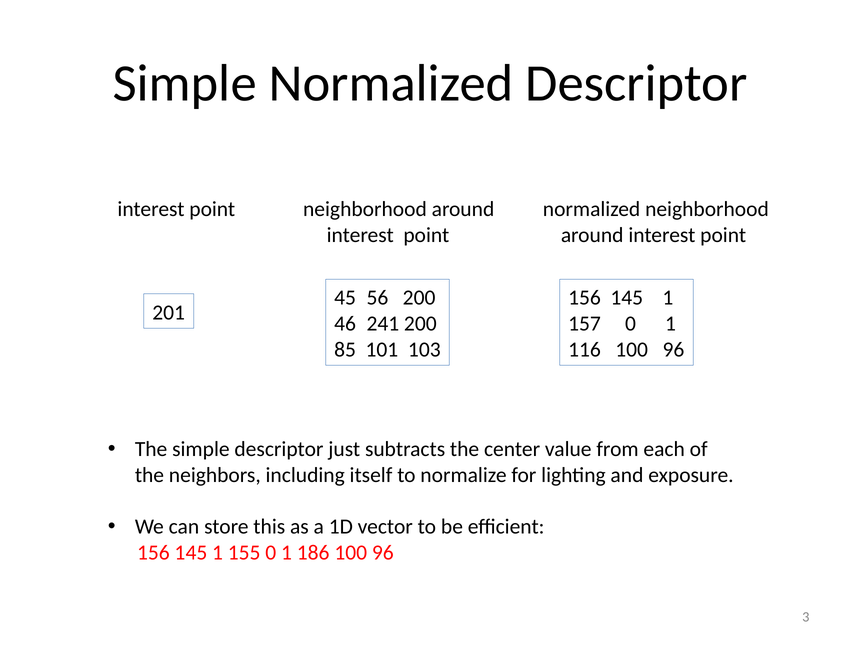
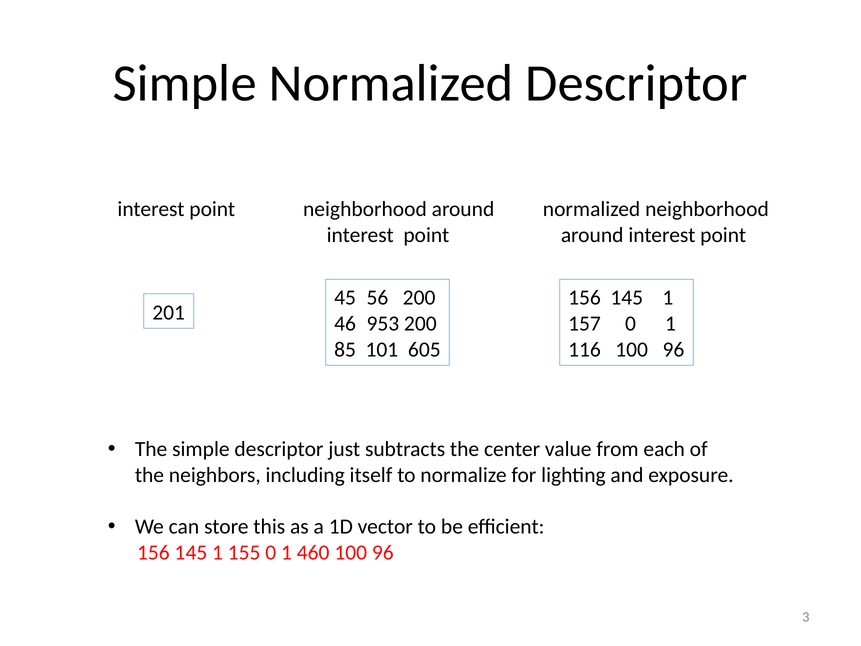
241: 241 -> 953 (383, 324)
103: 103 -> 605 (424, 349)
186: 186 -> 460 (313, 552)
